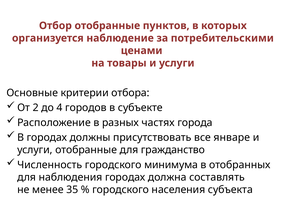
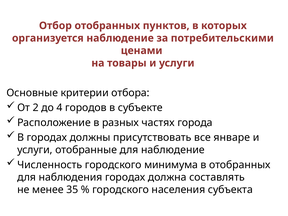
Отбор отобранные: отобранные -> отобранных (107, 26)
для гражданство: гражданство -> наблюдение (173, 150)
